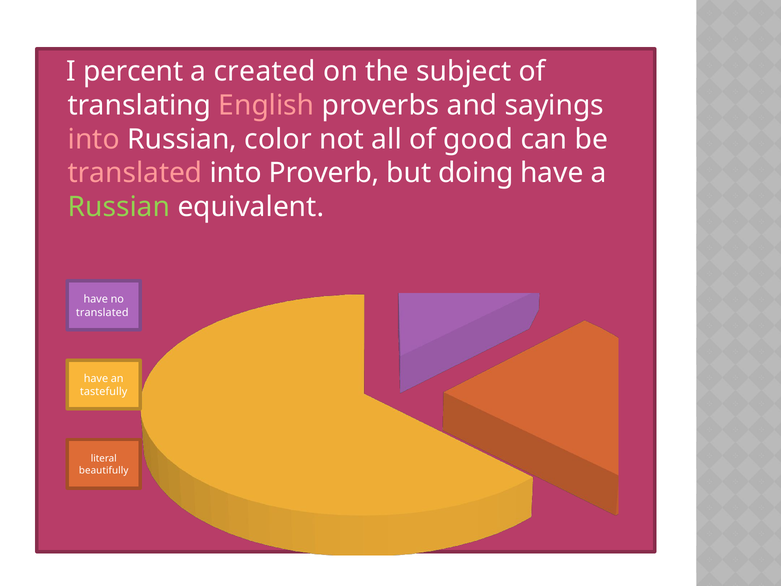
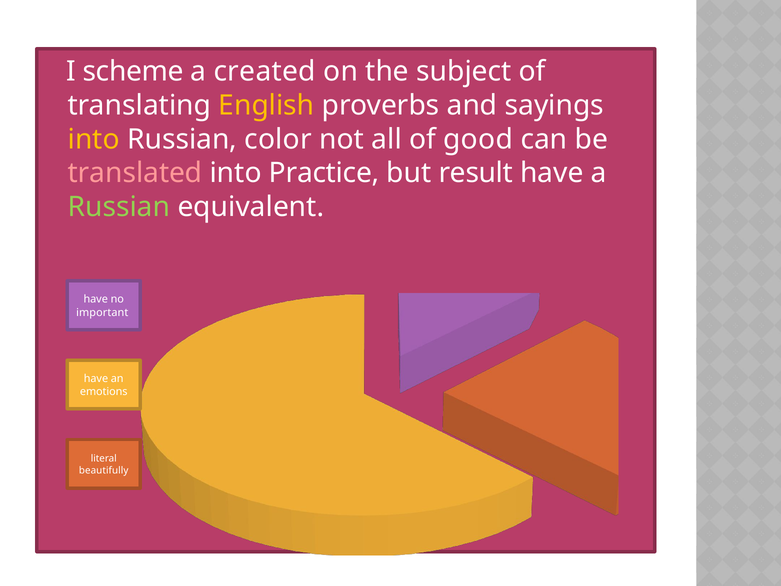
percent: percent -> scheme (133, 72)
English colour: pink -> yellow (266, 105)
into colour: pink -> yellow (94, 139)
Proverb: Proverb -> Practice (324, 173)
doing: doing -> result (476, 173)
translated: translated -> important (102, 312)
tastefully: tastefully -> emotions (104, 392)
